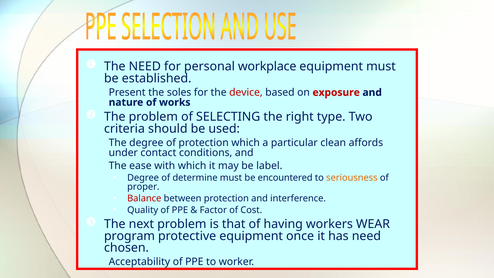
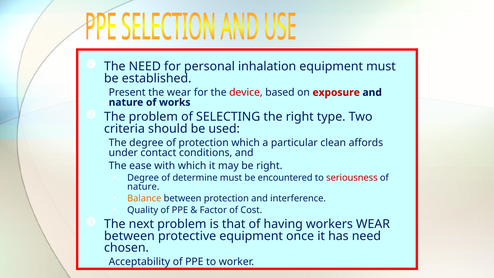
workplace: workplace -> inhalation (267, 67)
the soles: soles -> wear (179, 92)
be label: label -> right (269, 166)
seriousness colour: orange -> red (352, 178)
proper: proper -> nature (143, 187)
Balance colour: red -> orange (144, 198)
program: program -> between (129, 236)
